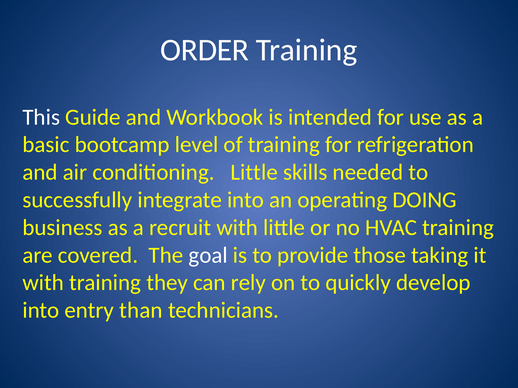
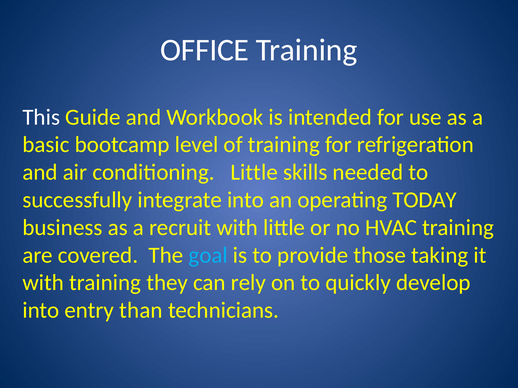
ORDER: ORDER -> OFFICE (205, 50)
DOING: DOING -> TODAY (425, 200)
goal colour: white -> light blue (208, 255)
